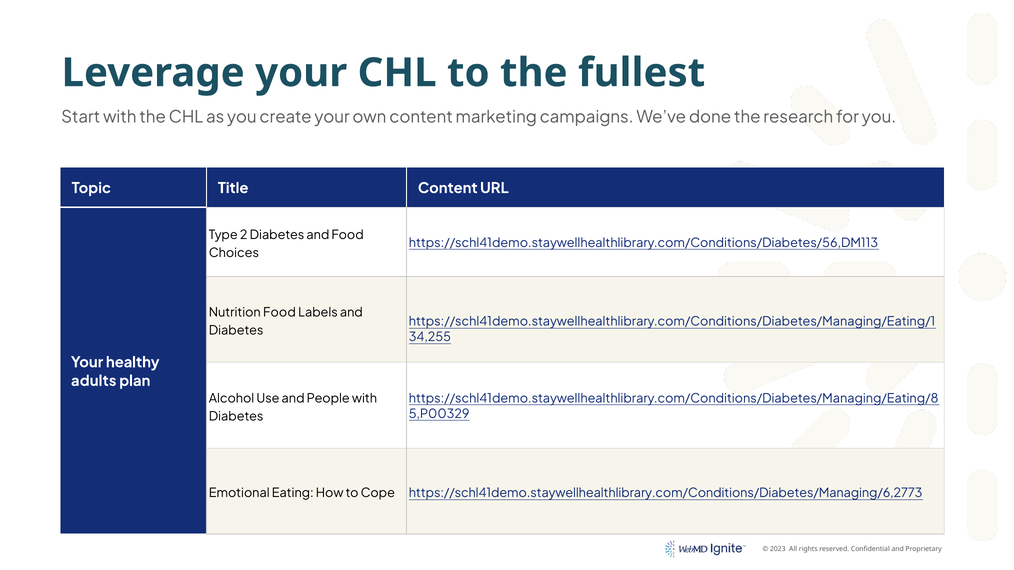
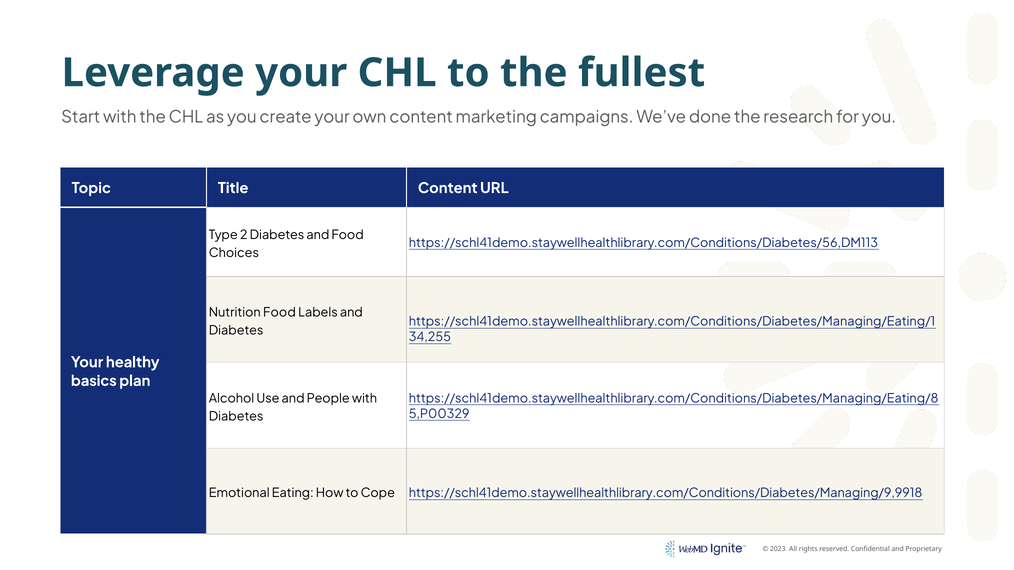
adults: adults -> basics (94, 381)
https://schl41demo.staywellhealthlibrary.com/Conditions/Diabetes/Managing/6,2773: https://schl41demo.staywellhealthlibrary.com/Conditions/Diabetes/Managing/6,2773 -> https://schl41demo.staywellhealthlibrary.com/Conditions/Diabetes/Managing/9,9918 (666, 494)
